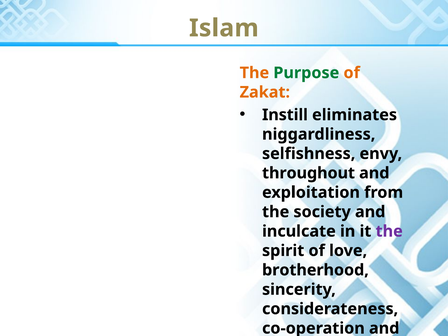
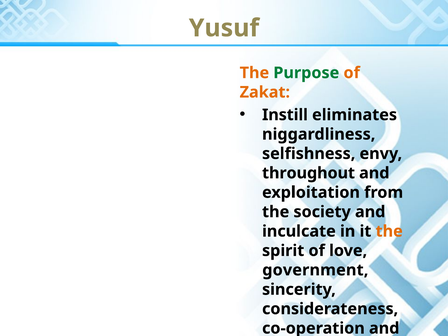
Islam: Islam -> Yusuf (224, 28)
the colour: purple -> orange (389, 231)
brotherhood: brotherhood -> government (315, 270)
